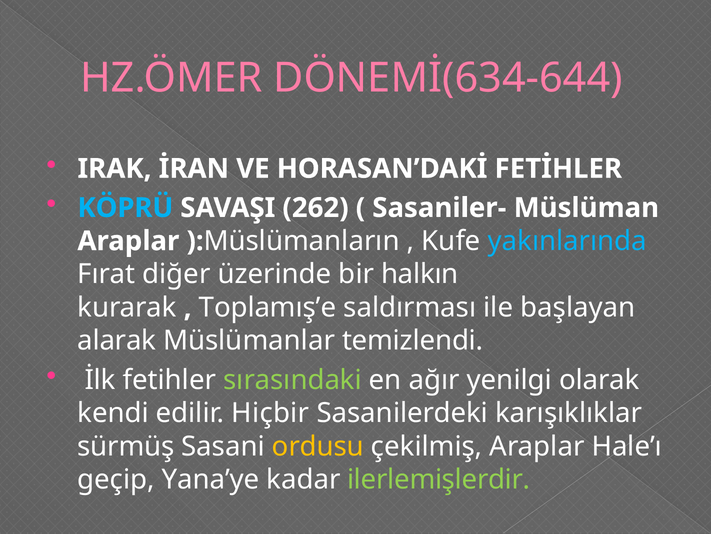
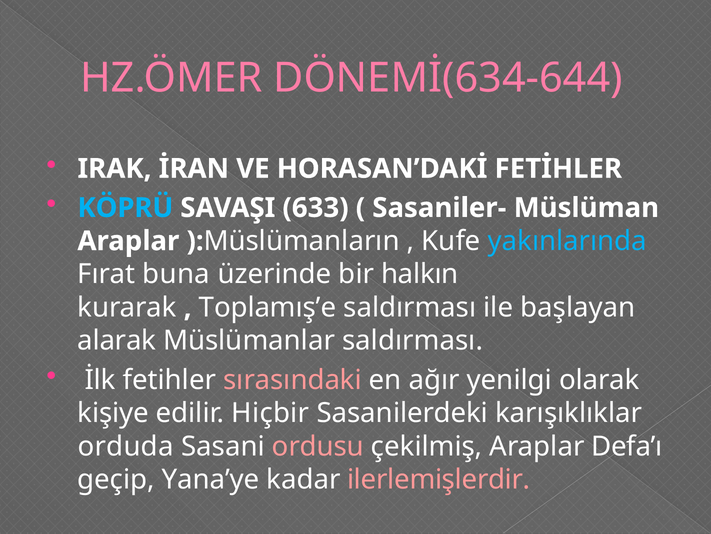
262: 262 -> 633 (316, 208)
diğer: diğer -> buna (176, 274)
Müslümanlar temizlendi: temizlendi -> saldırması (413, 340)
sırasındaki colour: light green -> pink (293, 379)
kendi: kendi -> kişiye (113, 413)
sürmüş: sürmüş -> orduda (126, 446)
ordusu colour: yellow -> pink (318, 446)
Hale’ı: Hale’ı -> Defa’ı (627, 446)
ilerlemişlerdir colour: light green -> pink (439, 479)
